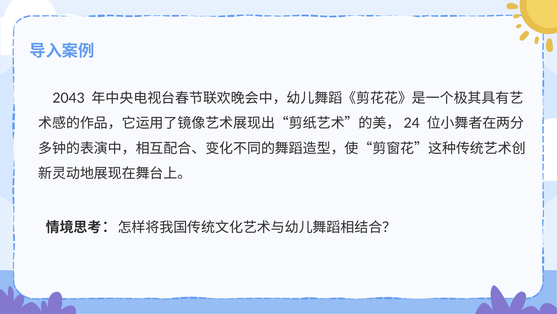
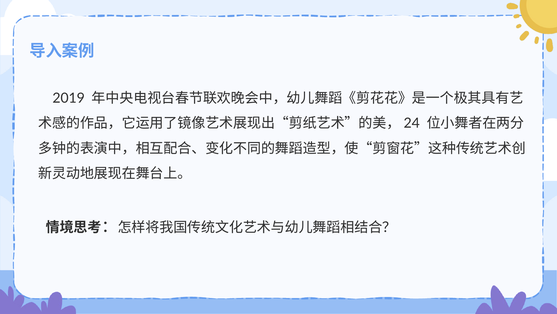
2043: 2043 -> 2019 (69, 98)
